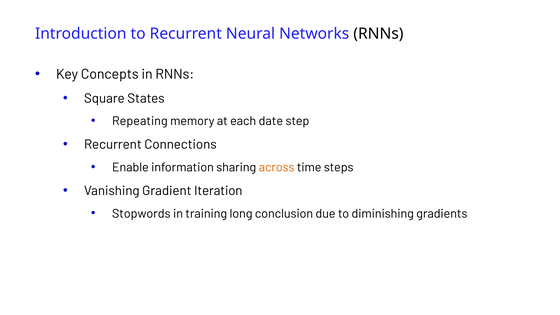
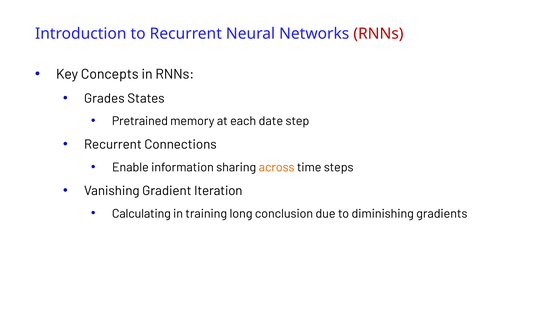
RNNs colour: black -> red (378, 34)
Square: Square -> Grades (104, 98)
Repeating: Repeating -> Pretrained (140, 121)
Stopwords: Stopwords -> Calculating (141, 214)
